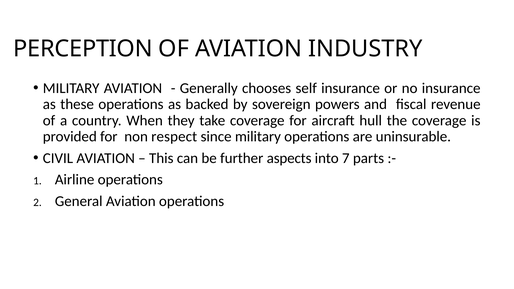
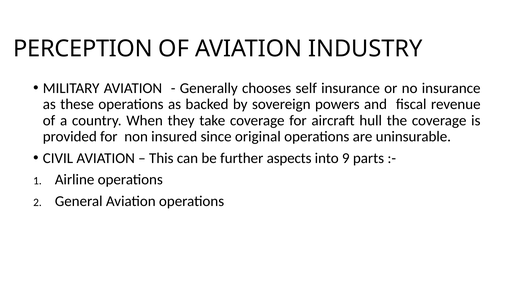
respect: respect -> insured (174, 137)
since military: military -> original (258, 137)
7: 7 -> 9 (346, 158)
